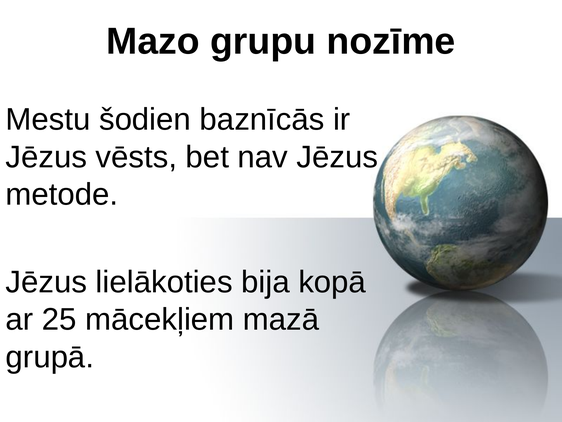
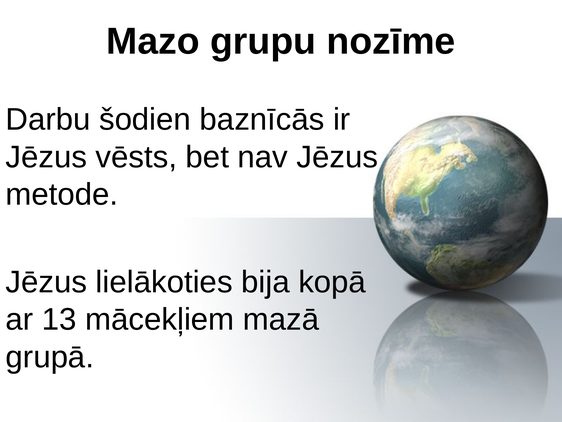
Mestu: Mestu -> Darbu (48, 119)
25: 25 -> 13 (59, 319)
